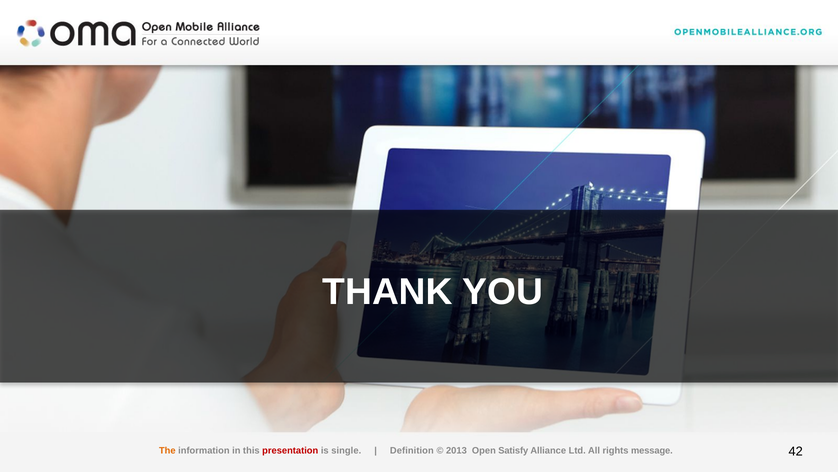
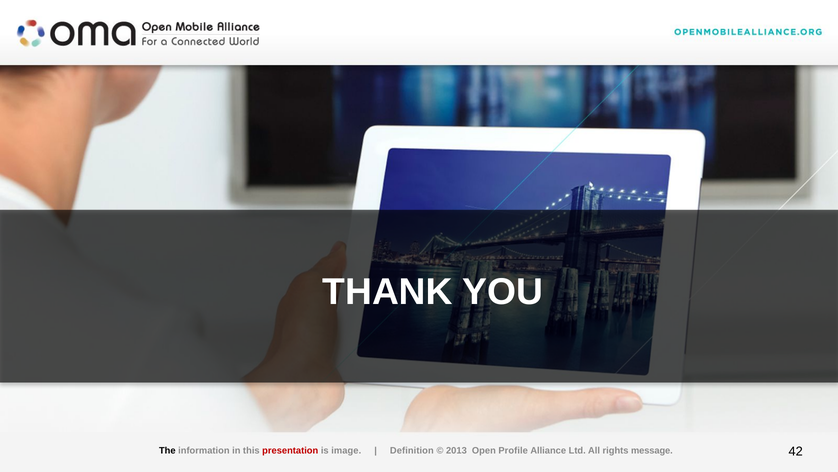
The colour: orange -> black (167, 450)
single: single -> image (346, 450)
Satisfy: Satisfy -> Profile (513, 450)
